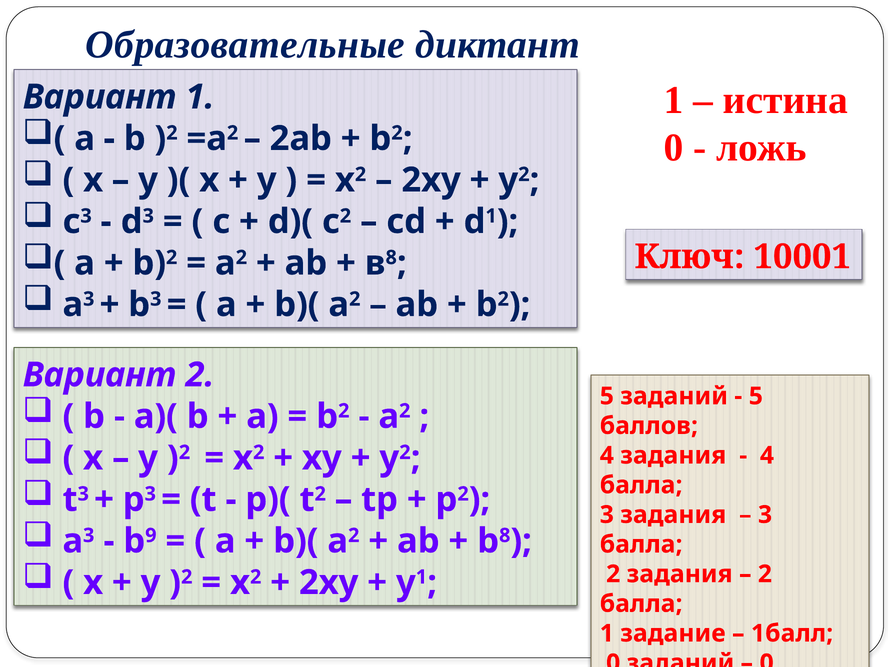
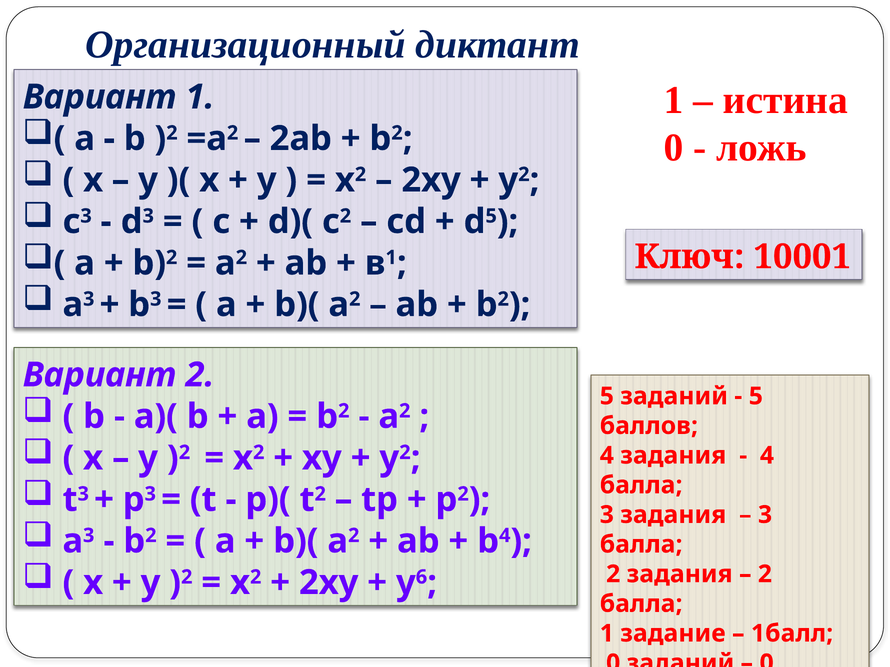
Образовательные: Образовательные -> Организационный (245, 45)
1: 1 -> 5 (491, 216)
8: 8 -> 1 (391, 258)
9: 9 -> 2 (151, 536)
b 8: 8 -> 4 (505, 536)
y 1: 1 -> 6 (421, 577)
